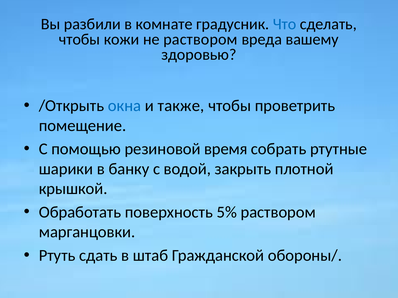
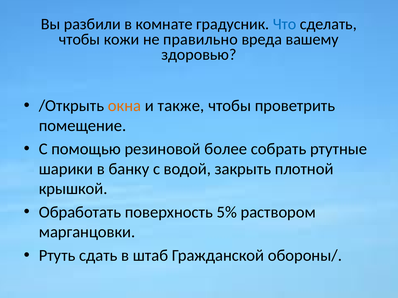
не раствором: раствором -> правильно (201, 39)
окна colour: blue -> orange (124, 106)
время: время -> более (226, 149)
